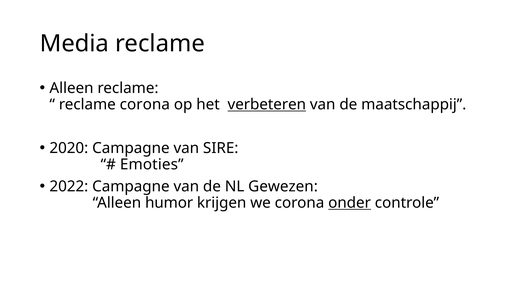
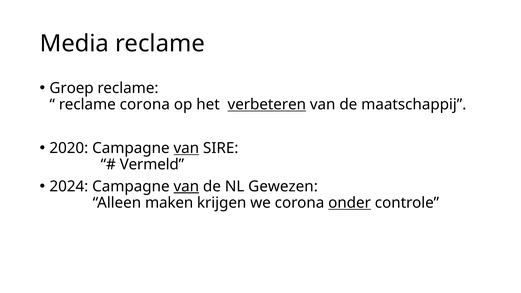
Alleen: Alleen -> Groep (72, 88)
van underline: none -> present (186, 148)
Emoties: Emoties -> Vermeld (152, 165)
2022: 2022 -> 2024 (69, 186)
van underline: none -> present (186, 186)
humor: humor -> maken (169, 203)
